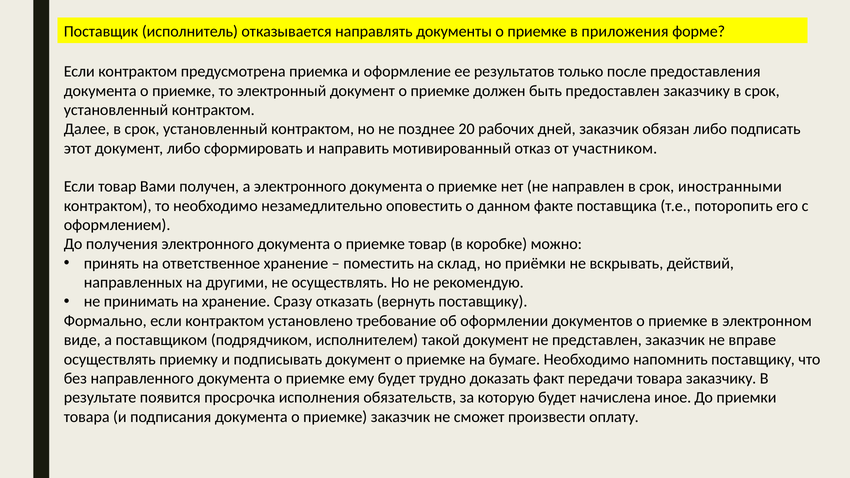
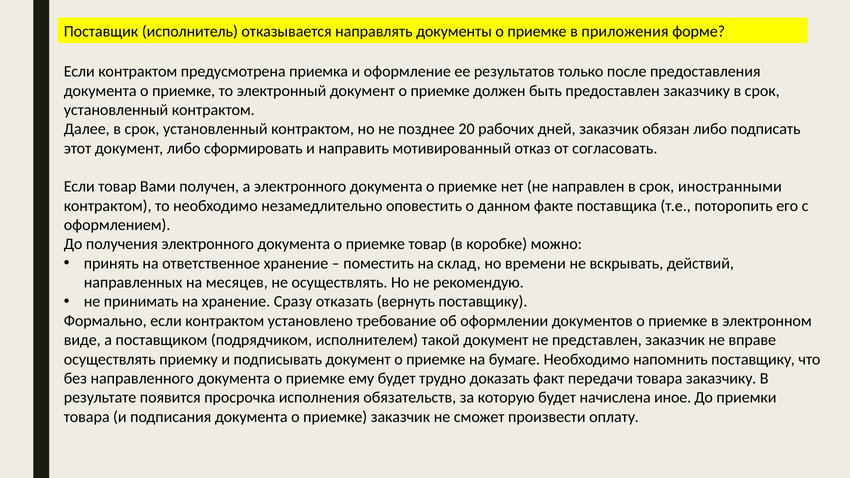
участником: участником -> согласовать (615, 148)
приёмки: приёмки -> времени (535, 263)
другими: другими -> месяцев (237, 283)
